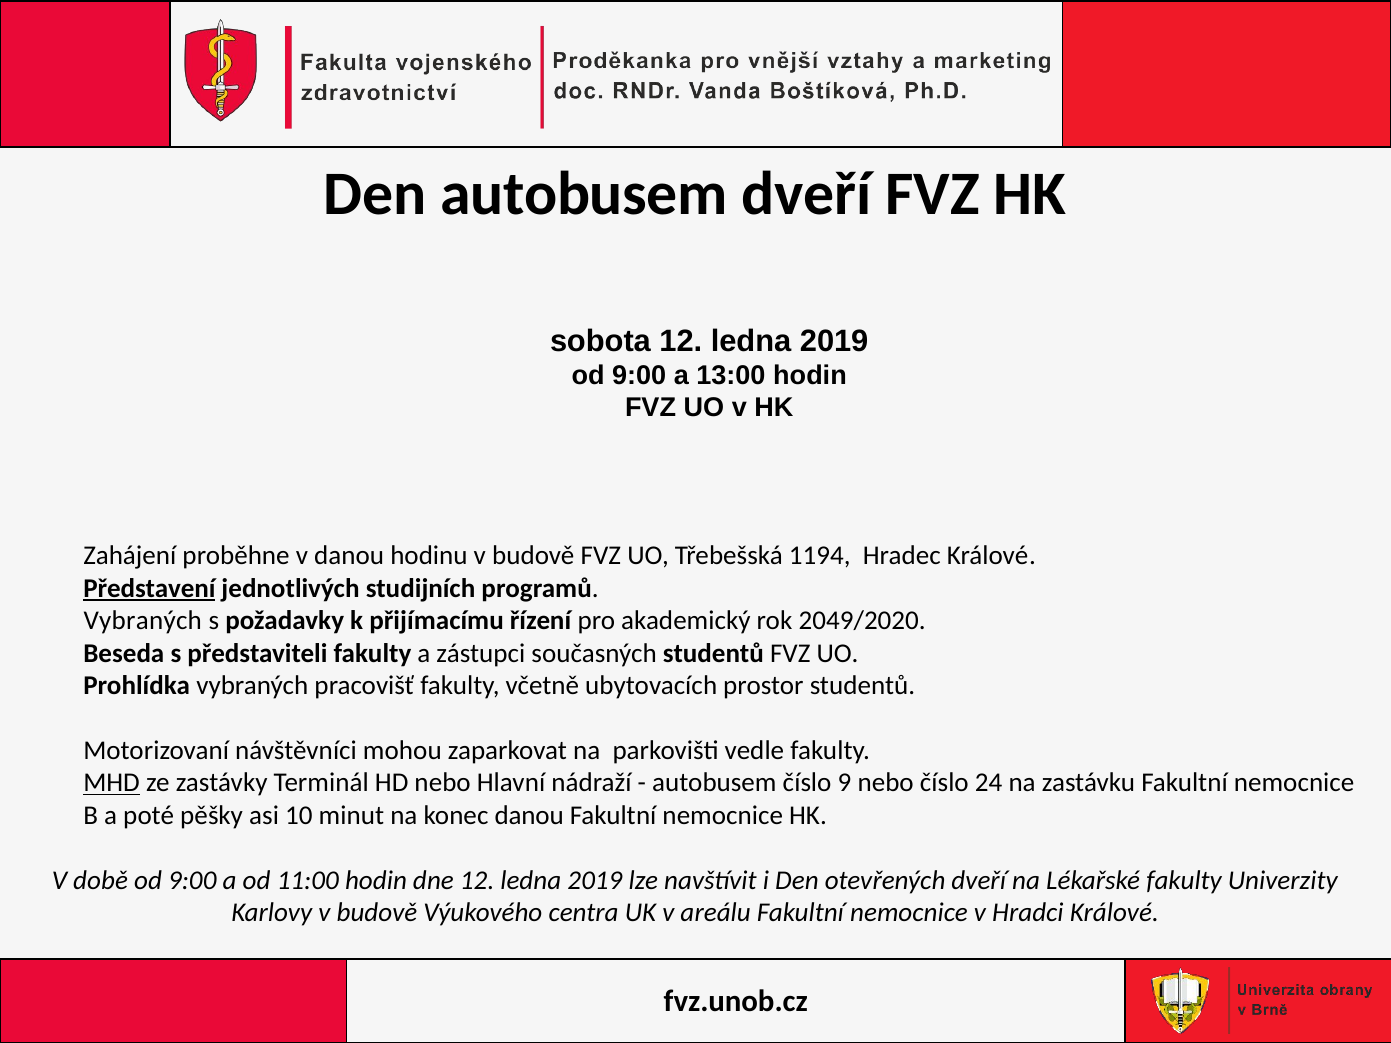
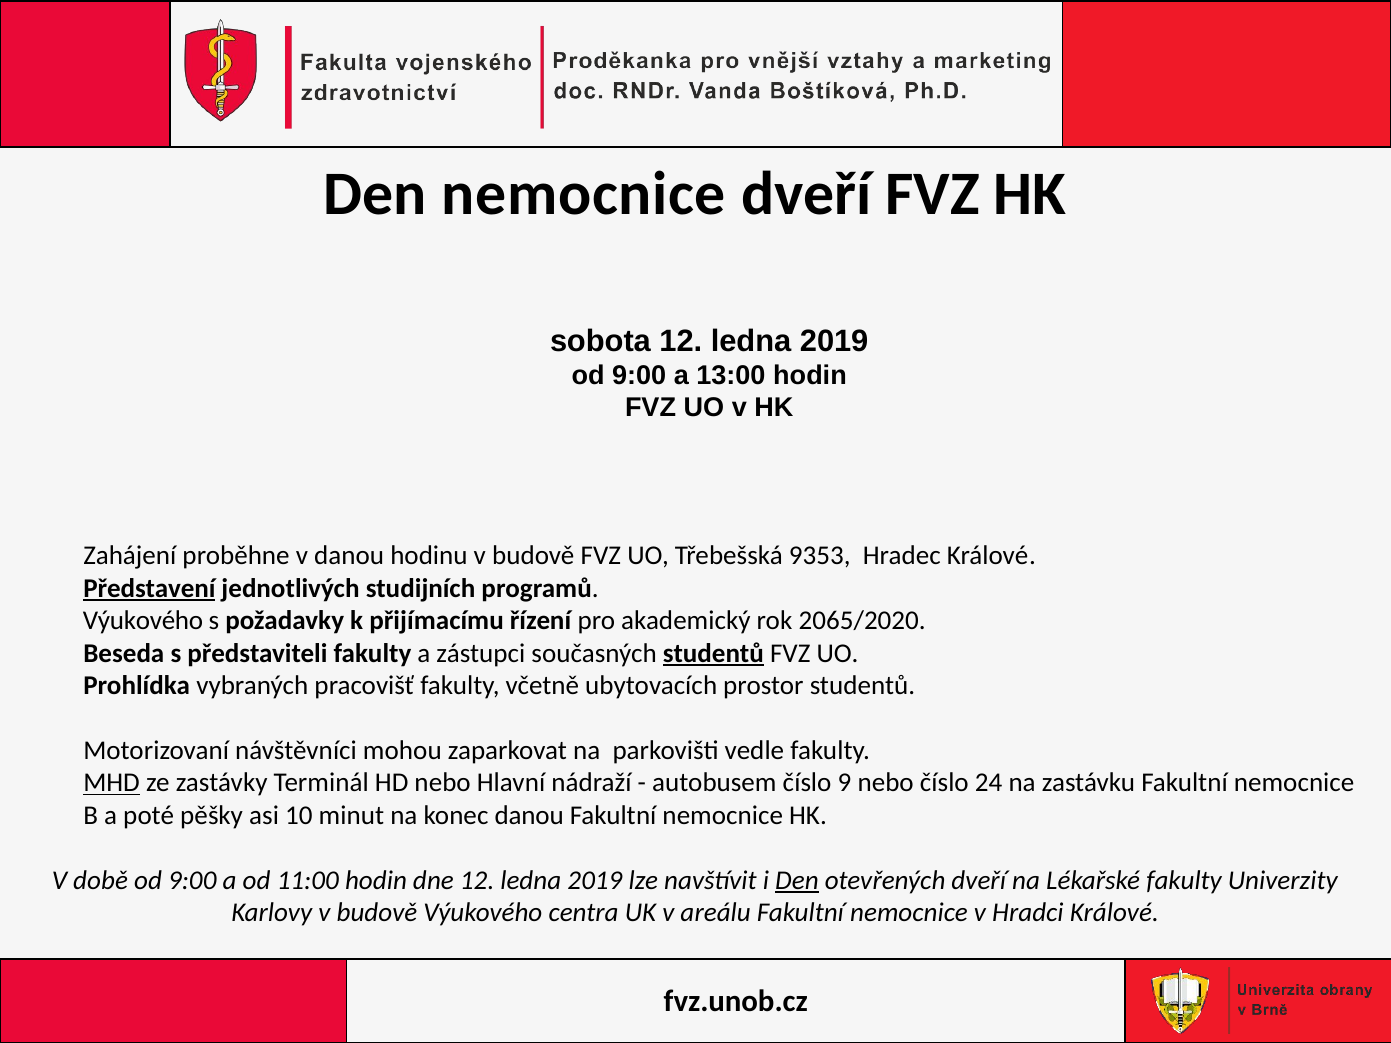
Den autobusem: autobusem -> nemocnice (584, 194)
1194: 1194 -> 9353 (820, 556)
Vybraných: Vybraných -> Výukového (143, 621)
2049/2020: 2049/2020 -> 2065/2020 (862, 621)
studentů underline: none -> present (713, 653)
Den underline: none -> present (797, 881)
